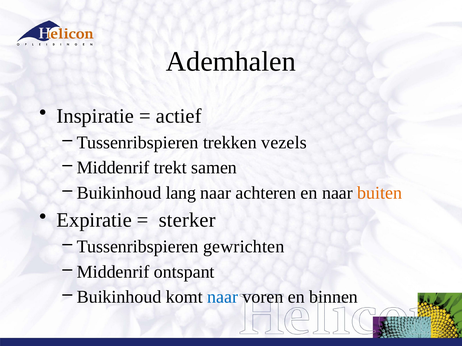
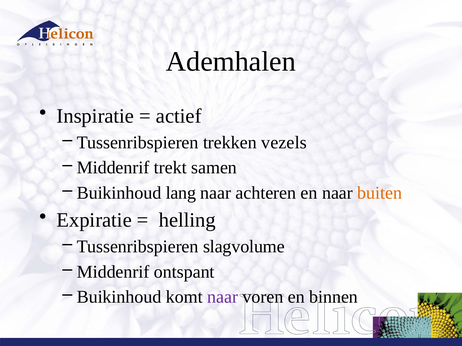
sterker: sterker -> helling (187, 220)
gewrichten: gewrichten -> slagvolume (244, 247)
naar colour: blue -> purple (223, 297)
